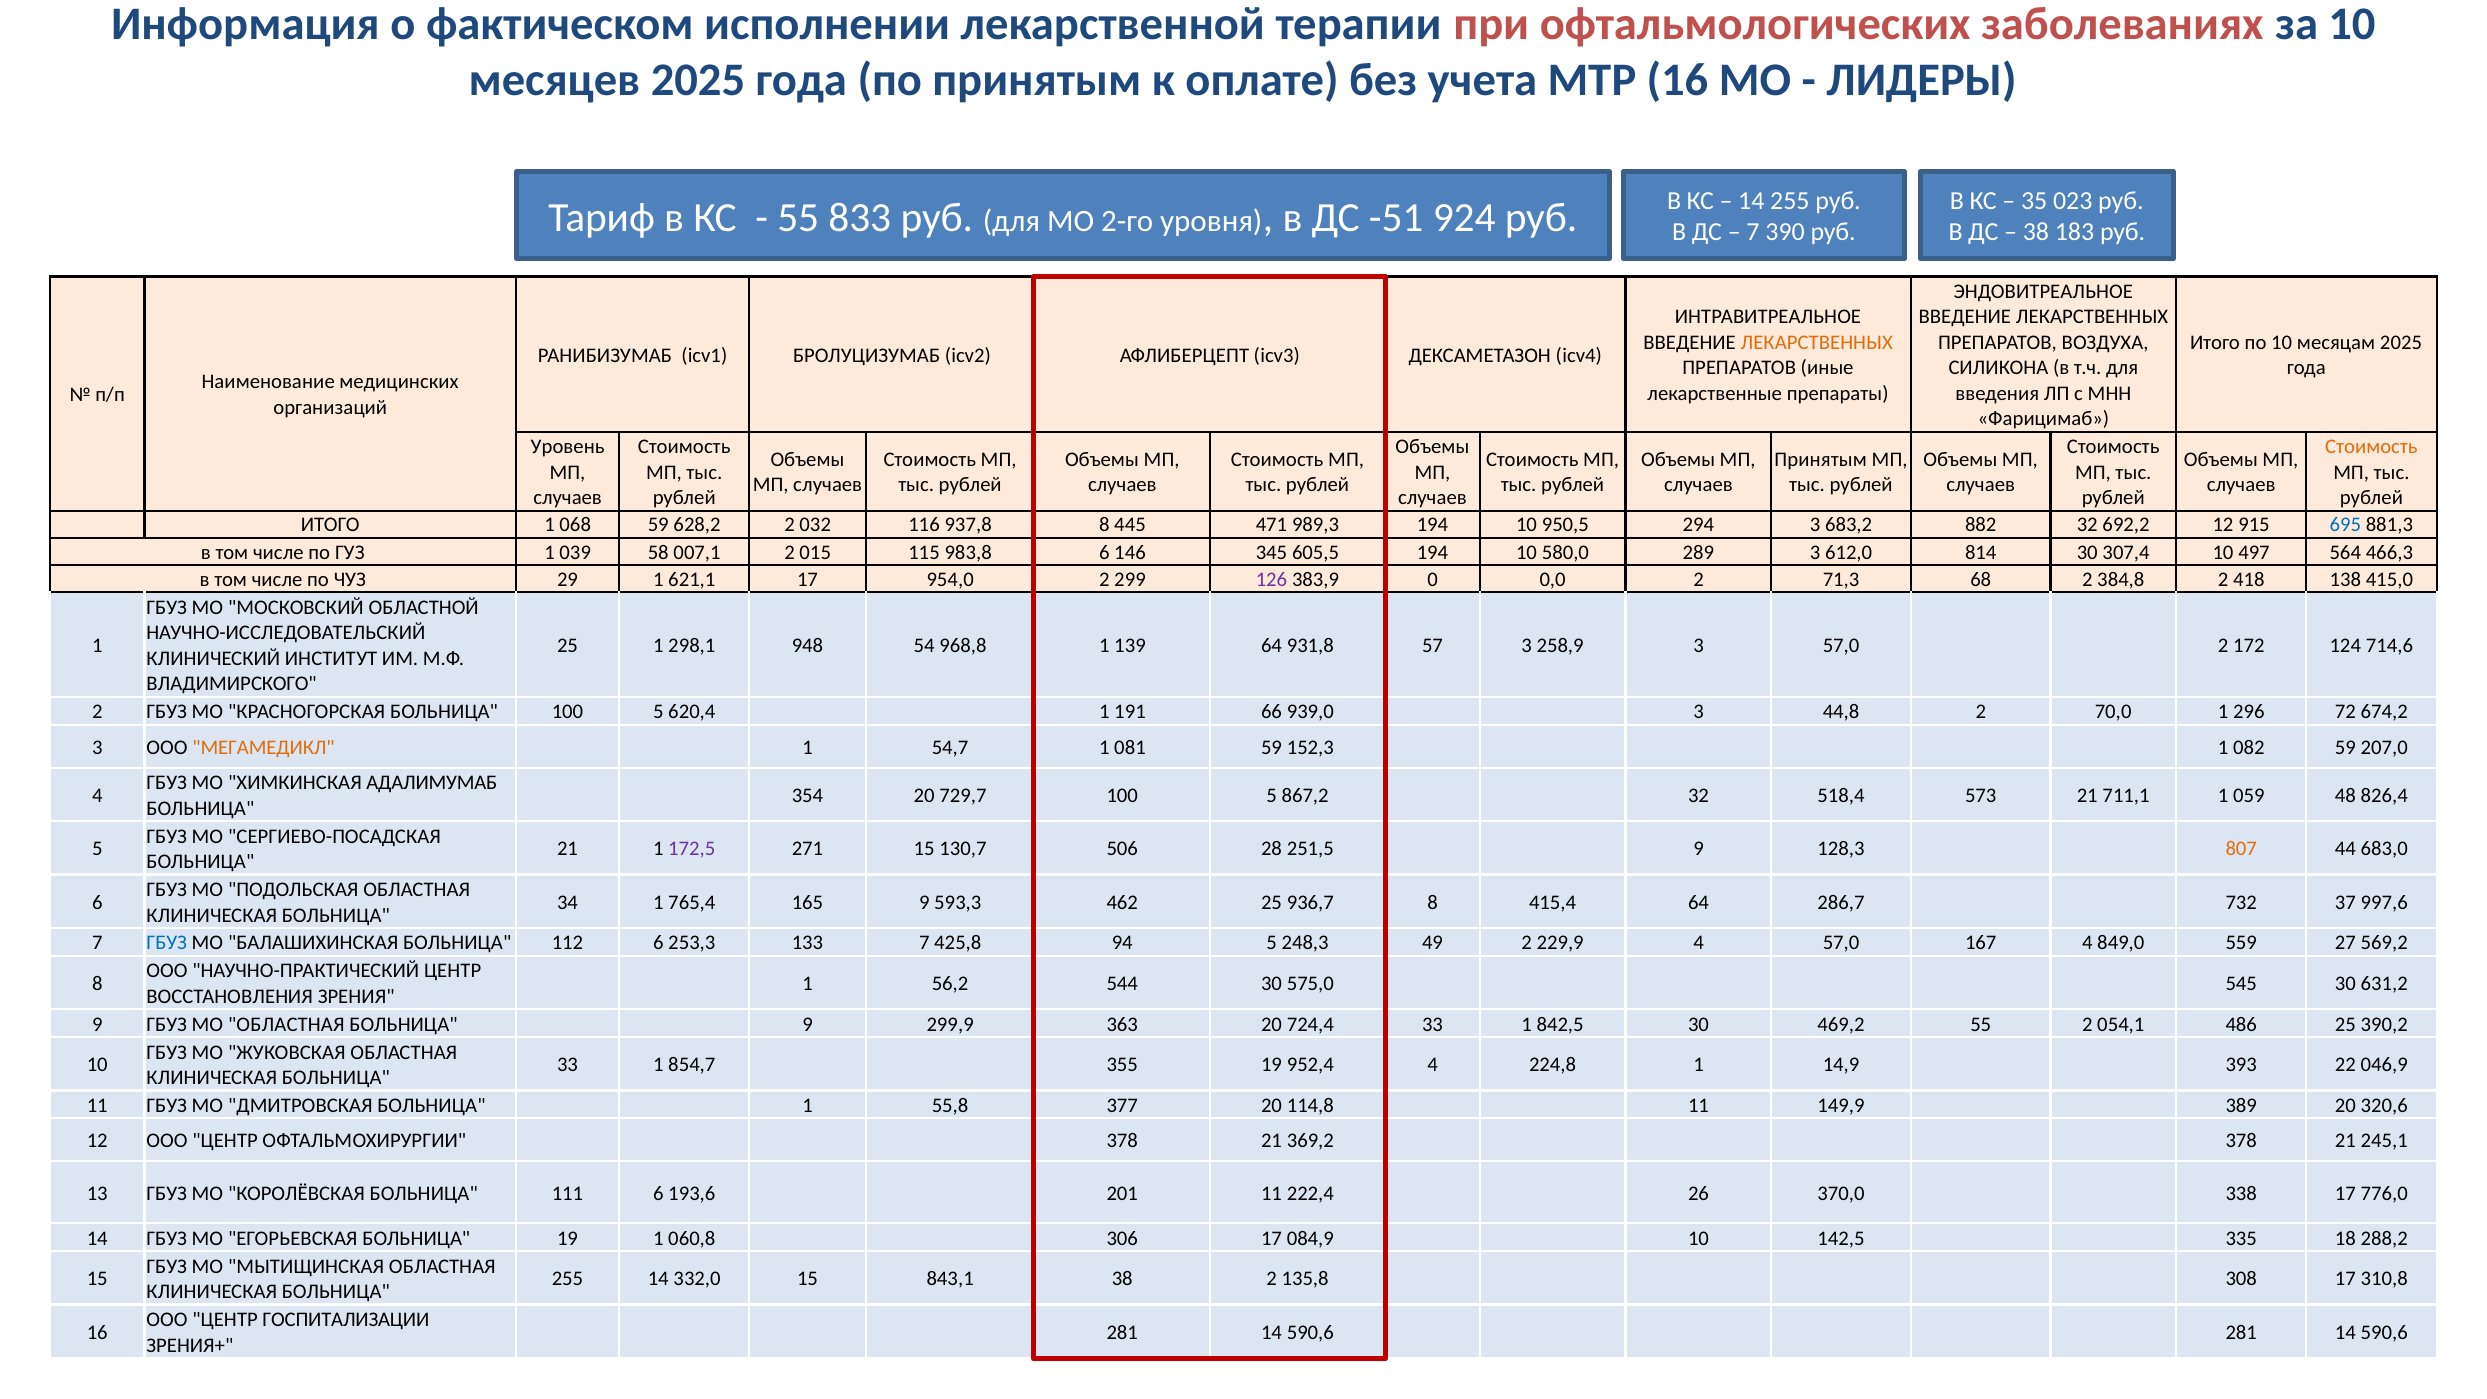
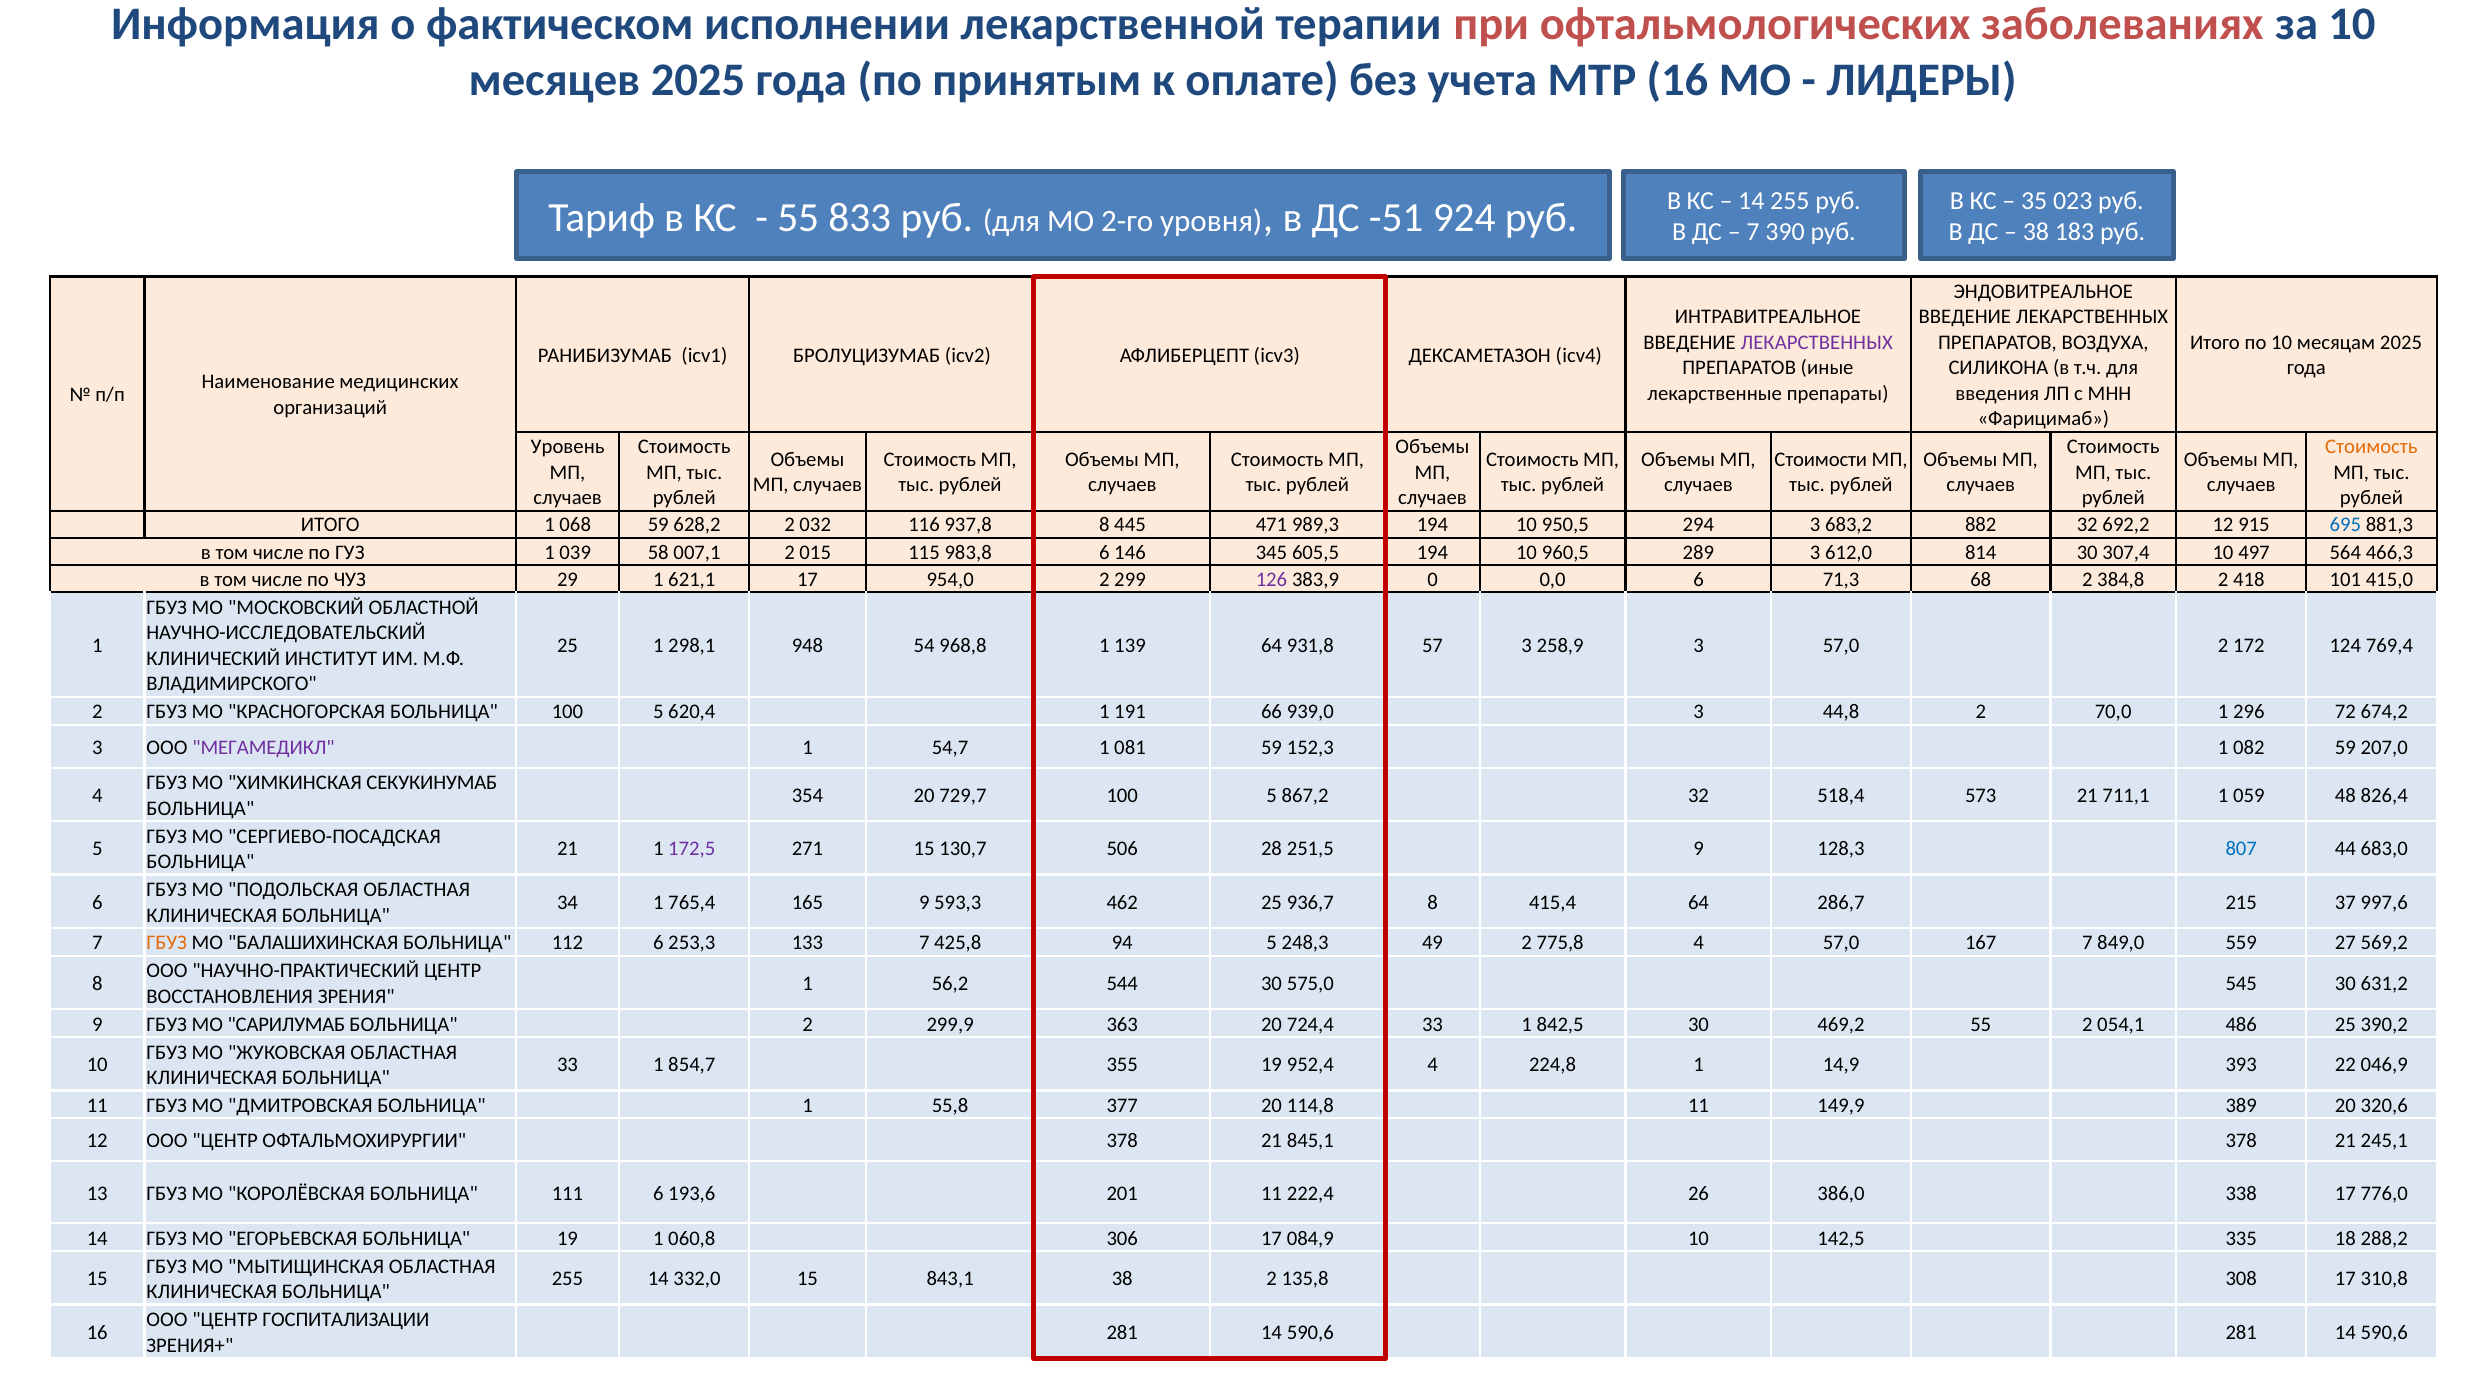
ЛЕКАРСТВЕННЫХ colour: orange -> purple (1817, 342)
Принятым: Принятым -> Стоимости (1821, 460)
580,0: 580,0 -> 960,5 (1565, 552)
0,0 2: 2 -> 6 (1699, 579)
138: 138 -> 101 (2345, 579)
714,6: 714,6 -> 769,4 (2389, 646)
МЕГАМЕДИКЛ colour: orange -> purple (264, 747)
АДАЛИМУМАБ: АДАЛИМУМАБ -> СЕКУКИНУМАБ (432, 783)
807 colour: orange -> blue (2241, 849)
732: 732 -> 215 (2241, 903)
ГБУЗ colour: blue -> orange (167, 943)
229,9: 229,9 -> 775,8 (1560, 943)
167 4: 4 -> 7 (2087, 943)
МО ОБЛАСТНАЯ: ОБЛАСТНАЯ -> САРИЛУМАБ (286, 1024)
БОЛЬНИЦА 9: 9 -> 2 (808, 1024)
369,2: 369,2 -> 845,1 (1310, 1141)
370,0: 370,0 -> 386,0 (1841, 1194)
